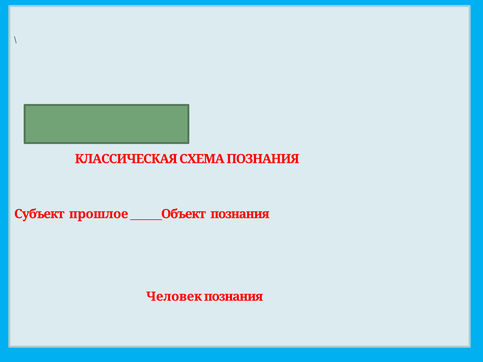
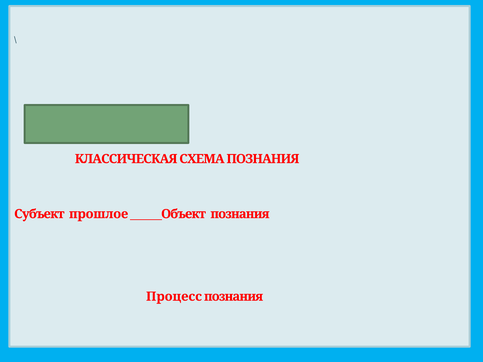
Человек: Человек -> Процесс (174, 297)
